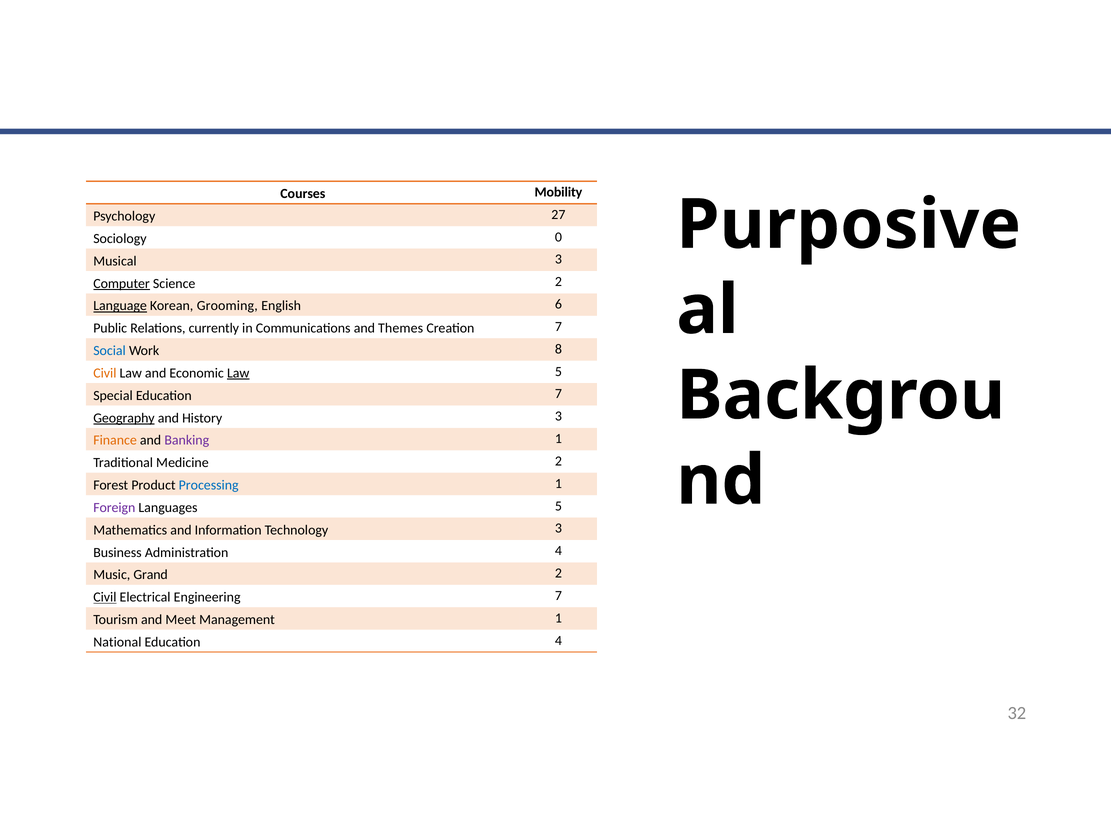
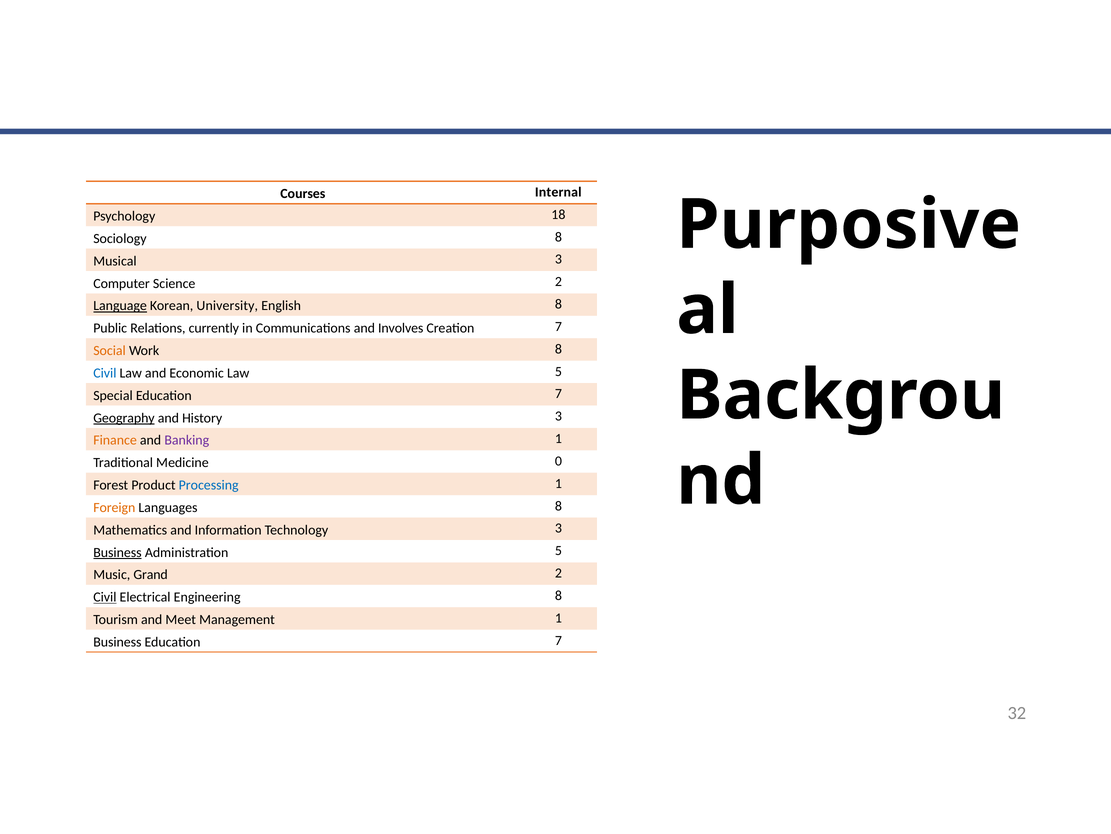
Mobility: Mobility -> Internal (558, 192)
27: 27 -> 18 (558, 214)
Sociology 0: 0 -> 8 (558, 237)
Computer underline: present -> none (122, 283)
Grooming: Grooming -> University (227, 306)
English 6: 6 -> 8 (558, 304)
Themes: Themes -> Involves (401, 328)
Social colour: blue -> orange (110, 350)
Civil colour: orange -> blue (105, 373)
Law underline: present -> none (238, 373)
Medicine 2: 2 -> 0 (558, 461)
Foreign colour: purple -> orange (114, 507)
Languages 5: 5 -> 8 (558, 505)
Business underline: none -> present (117, 552)
Administration 4: 4 -> 5 (558, 550)
Engineering 7: 7 -> 8 (558, 595)
National: National -> Business (117, 641)
4: 4 -> 7 (558, 640)
